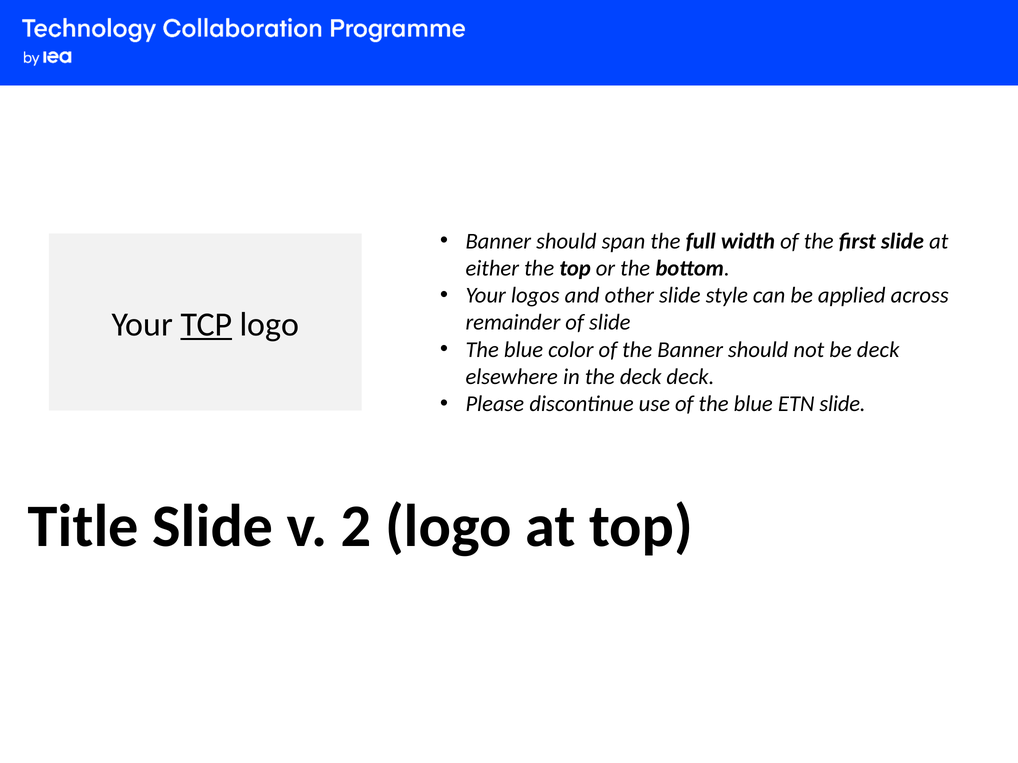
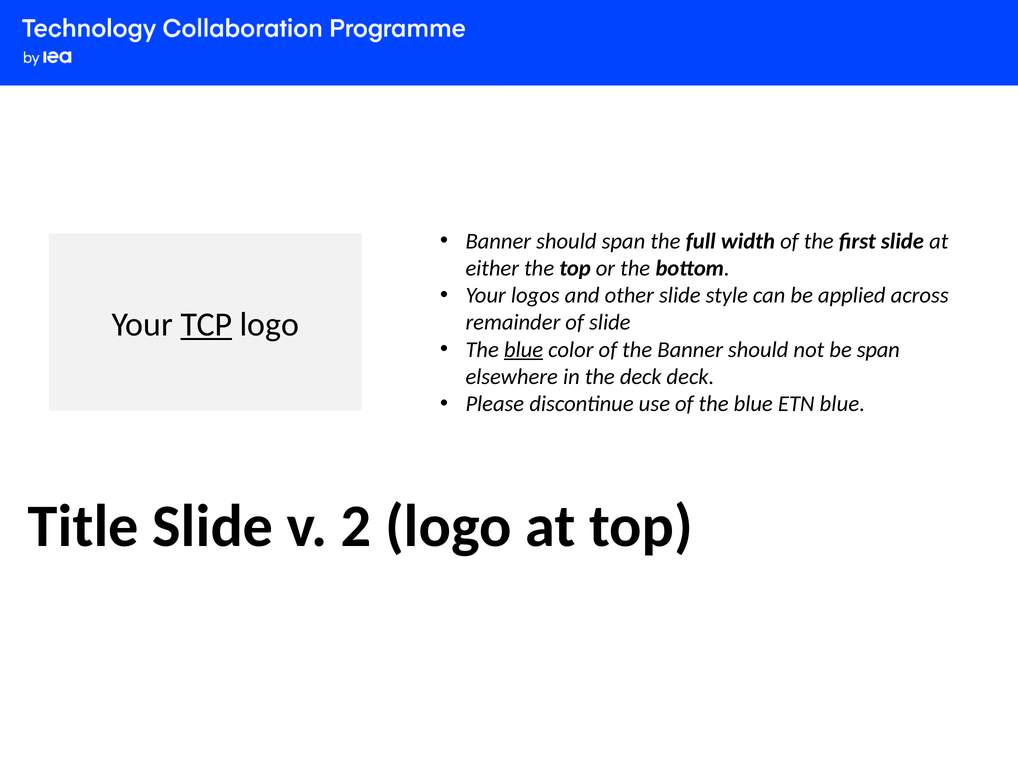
blue underline: none -> present (524, 350)
be deck: deck -> span (878, 350)
ETN slide: slide -> blue (842, 404)
